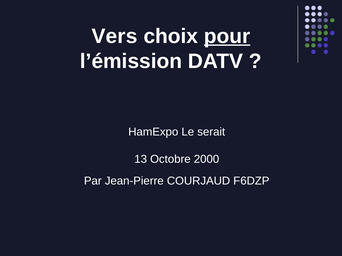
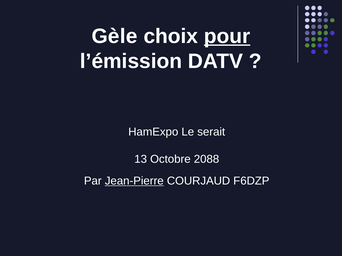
Vers: Vers -> Gèle (114, 36)
2000: 2000 -> 2088 (207, 160)
Jean-Pierre underline: none -> present (134, 181)
